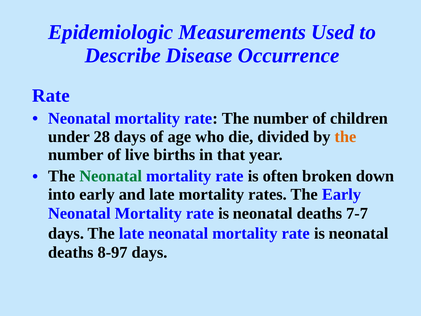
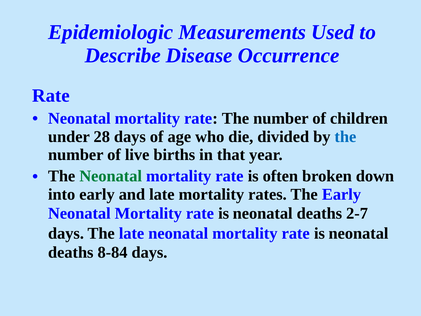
the colour: orange -> blue (345, 137)
7-7: 7-7 -> 2-7 (357, 213)
8-97: 8-97 -> 8-84 (112, 252)
